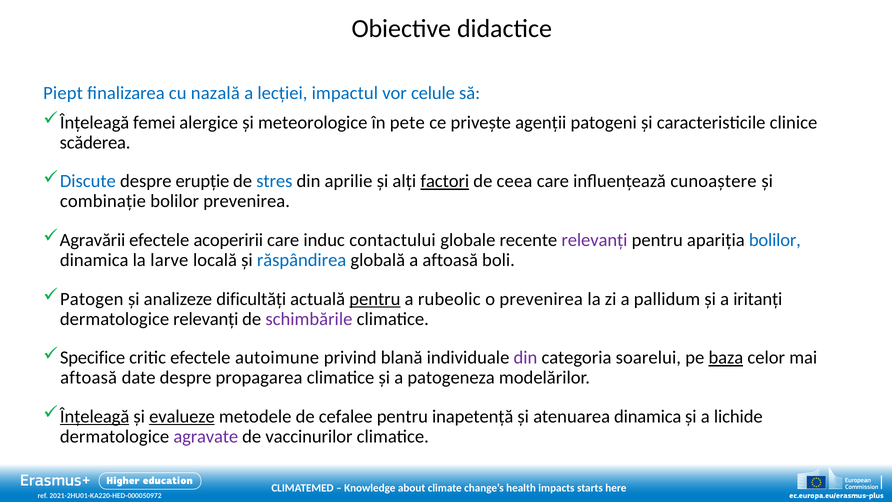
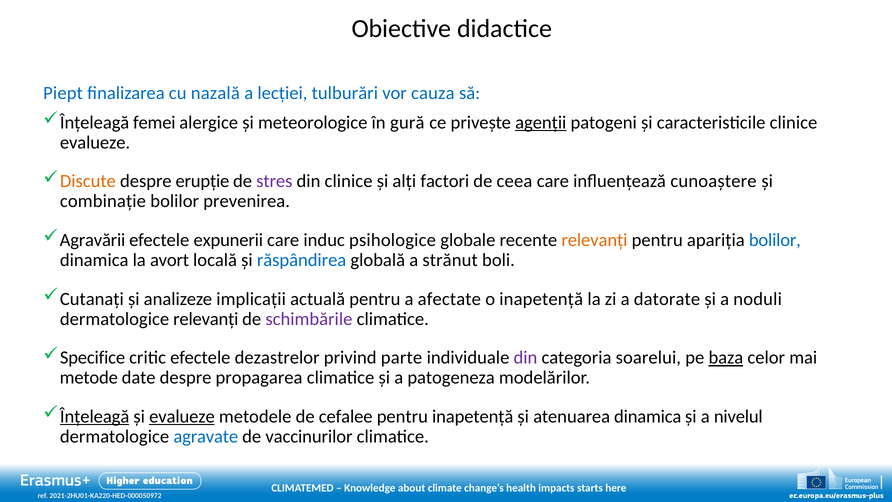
impactul: impactul -> tulburări (345, 93)
celule: celule -> cauza (433, 93)
pete: pete -> gură (407, 122)
agenții underline: none -> present (541, 122)
scăderea: scăderea -> evalueze (95, 142)
Discute colour: blue -> orange (88, 181)
stres colour: blue -> purple (274, 181)
din aprilie: aprilie -> clinice (349, 181)
factori underline: present -> none (445, 181)
acoperirii: acoperirii -> expunerii (228, 240)
contactului: contactului -> psihologice (393, 240)
relevanți colour: purple -> orange (594, 240)
larve: larve -> avort (170, 260)
a aftoasă: aftoasă -> strănut (450, 260)
Patogen: Patogen -> Cutanați (92, 299)
dificultăți: dificultăți -> implicații (251, 299)
pentru underline: present -> none (375, 299)
rubeolic: rubeolic -> afectate (449, 299)
o prevenirea: prevenirea -> inapetență (541, 299)
pallidum: pallidum -> datorate (667, 299)
iritanți: iritanți -> noduli (758, 299)
autoimune: autoimune -> dezastrelor (277, 358)
blană: blană -> parte (402, 358)
aftoasă: aftoasă -> metode (89, 378)
lichide: lichide -> nivelul (738, 416)
agravate colour: purple -> blue (206, 436)
